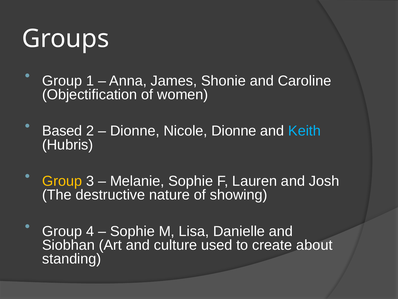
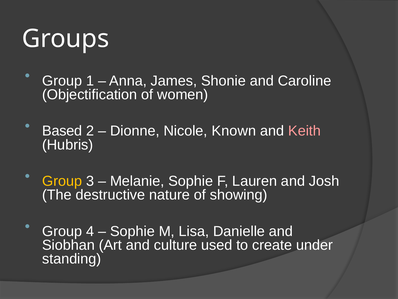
Nicole Dionne: Dionne -> Known (234, 131)
Keith colour: light blue -> pink (305, 131)
about: about -> under (315, 245)
